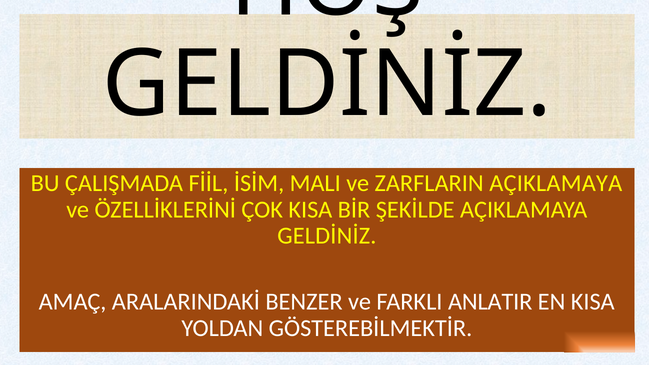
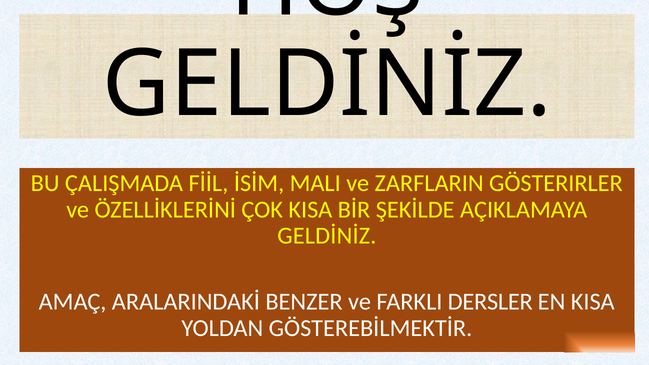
ZARFLARIN AÇIKLAMAYA: AÇIKLAMAYA -> GÖSTERIRLER (556, 183)
ANLATIR: ANLATIR -> DERSLER (490, 302)
